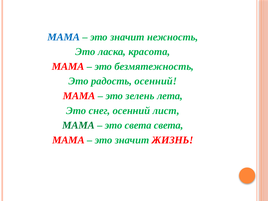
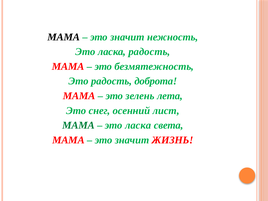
МАМА colour: blue -> black (64, 37)
ласка красота: красота -> радость (149, 52)
радость осенний: осенний -> доброта (156, 81)
света: света -> ласка (138, 125)
